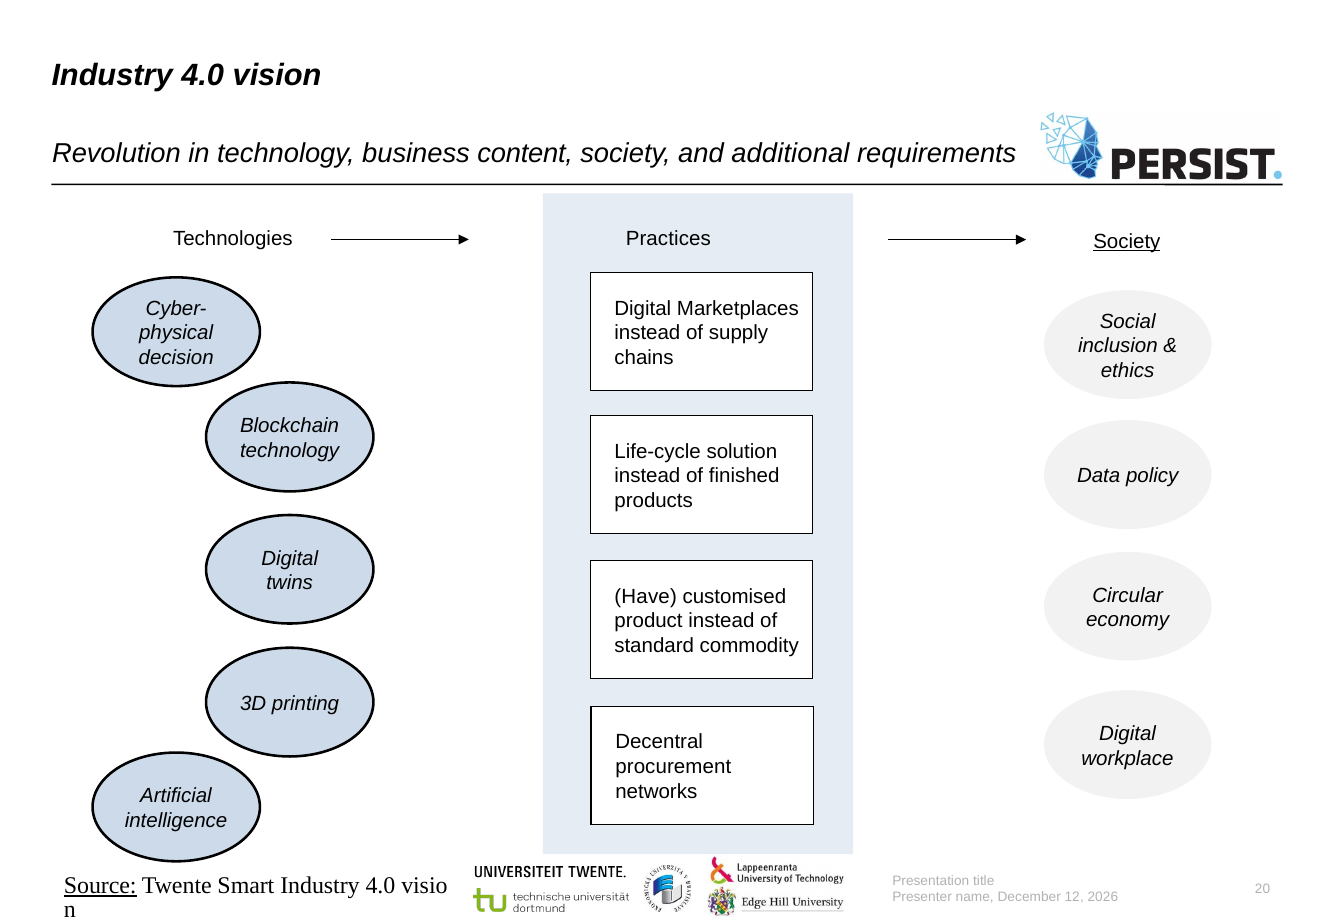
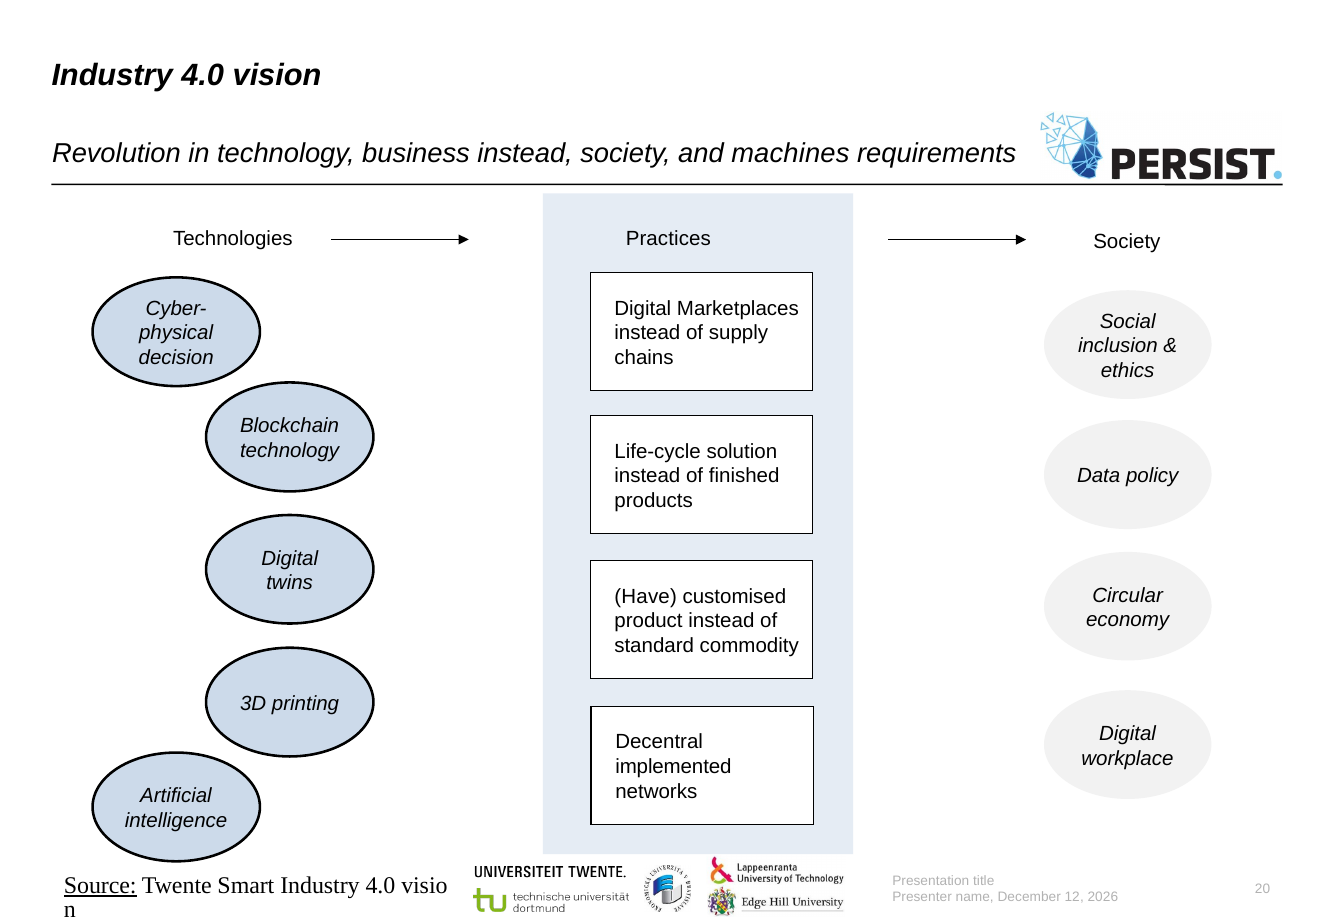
business content: content -> instead (525, 153)
additional: additional -> machines (790, 153)
Society underline: present -> none (1127, 242)
procurement: procurement -> implemented (673, 767)
